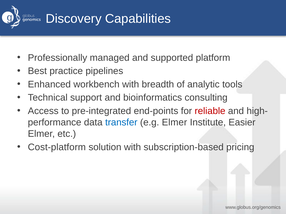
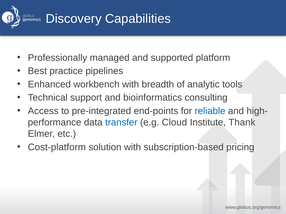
reliable colour: red -> blue (210, 111)
e.g Elmer: Elmer -> Cloud (174, 123)
Easier: Easier -> Thank (242, 123)
